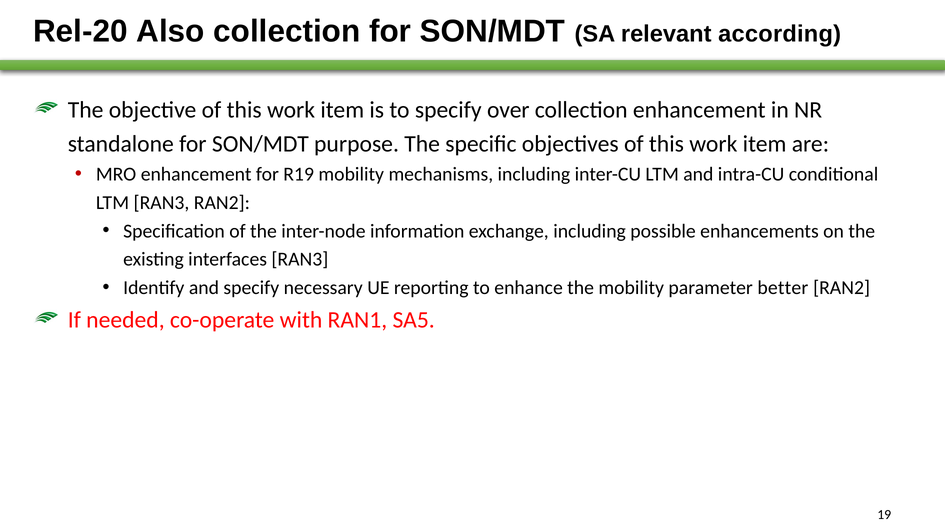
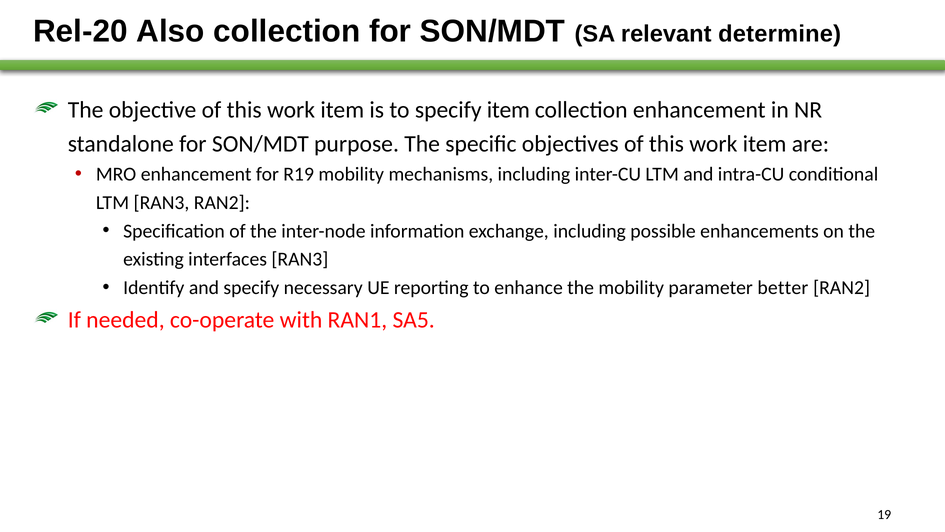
according: according -> determine (780, 34)
specify over: over -> item (508, 110)
